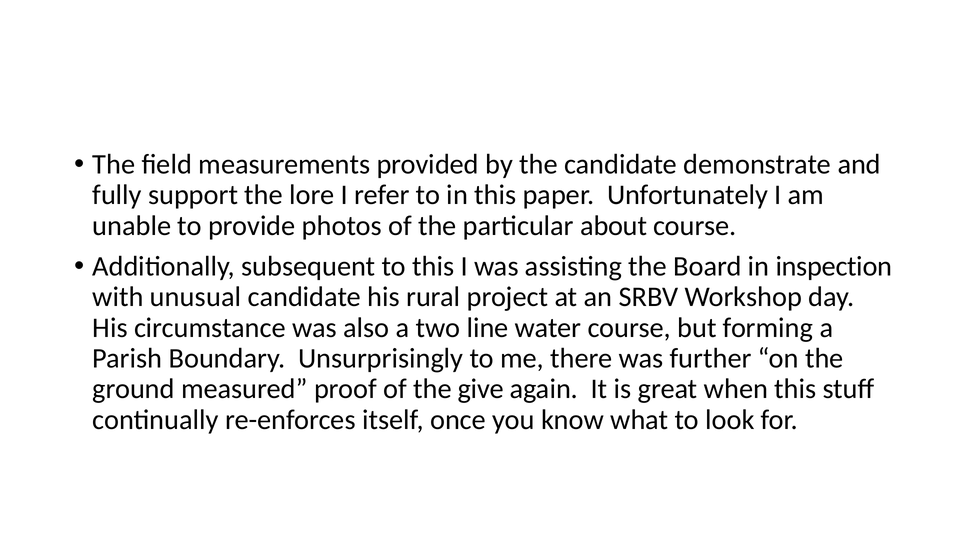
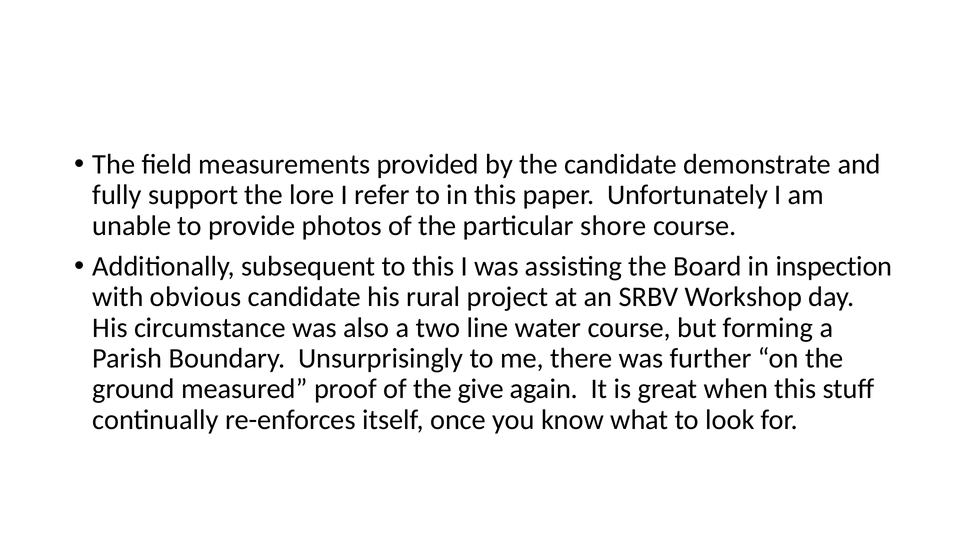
about: about -> shore (613, 226)
unusual: unusual -> obvious (196, 297)
